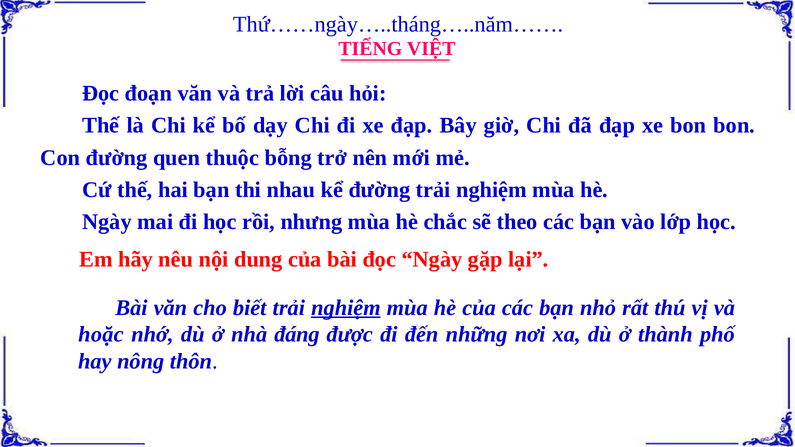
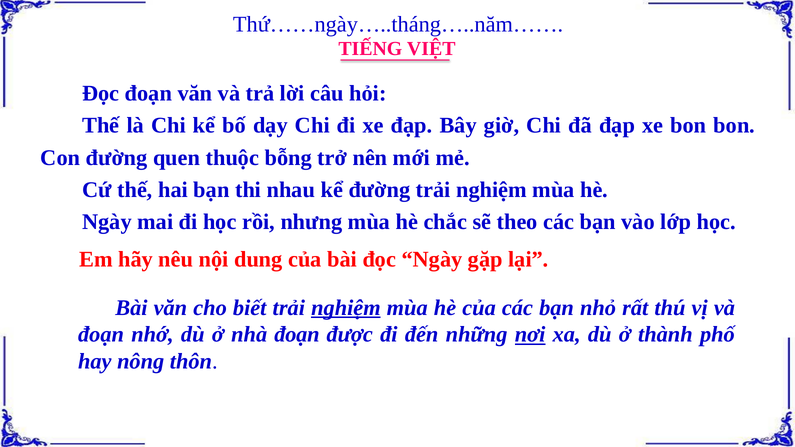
hoặc: hoặc -> đoạn (101, 334)
nhà đáng: đáng -> đoạn (297, 334)
nơi underline: none -> present (530, 334)
